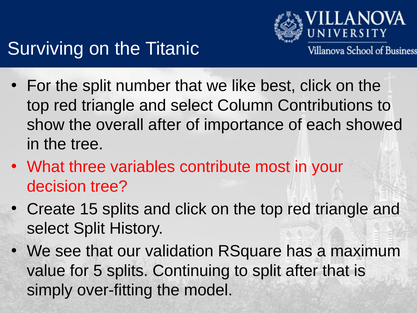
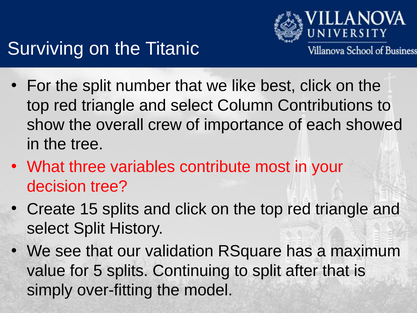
overall after: after -> crew (165, 125)
